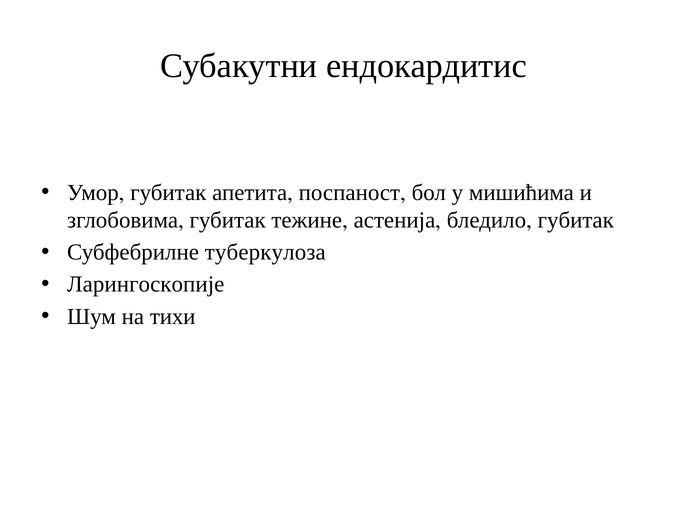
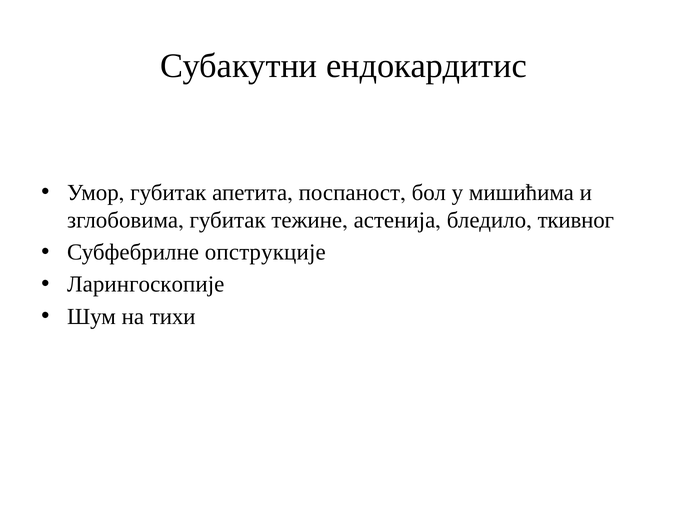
бледило губитак: губитак -> ткивног (576, 220)
туберкулоза: туберкулоза -> опструкције (265, 252)
